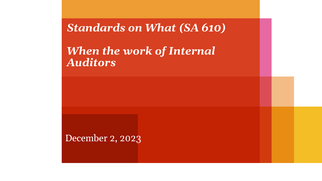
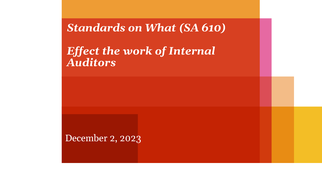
When: When -> Effect (83, 51)
